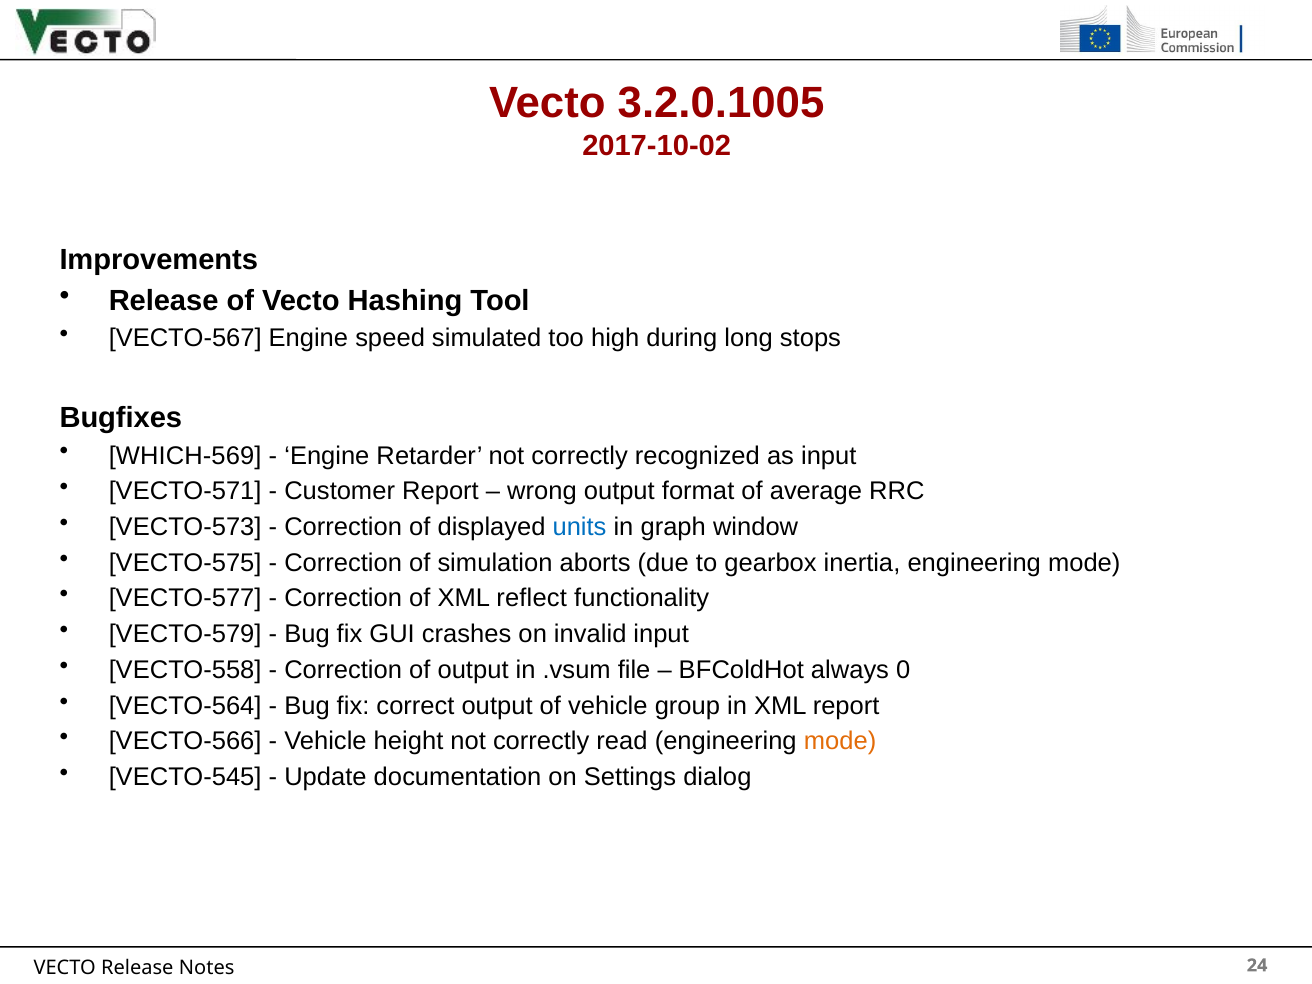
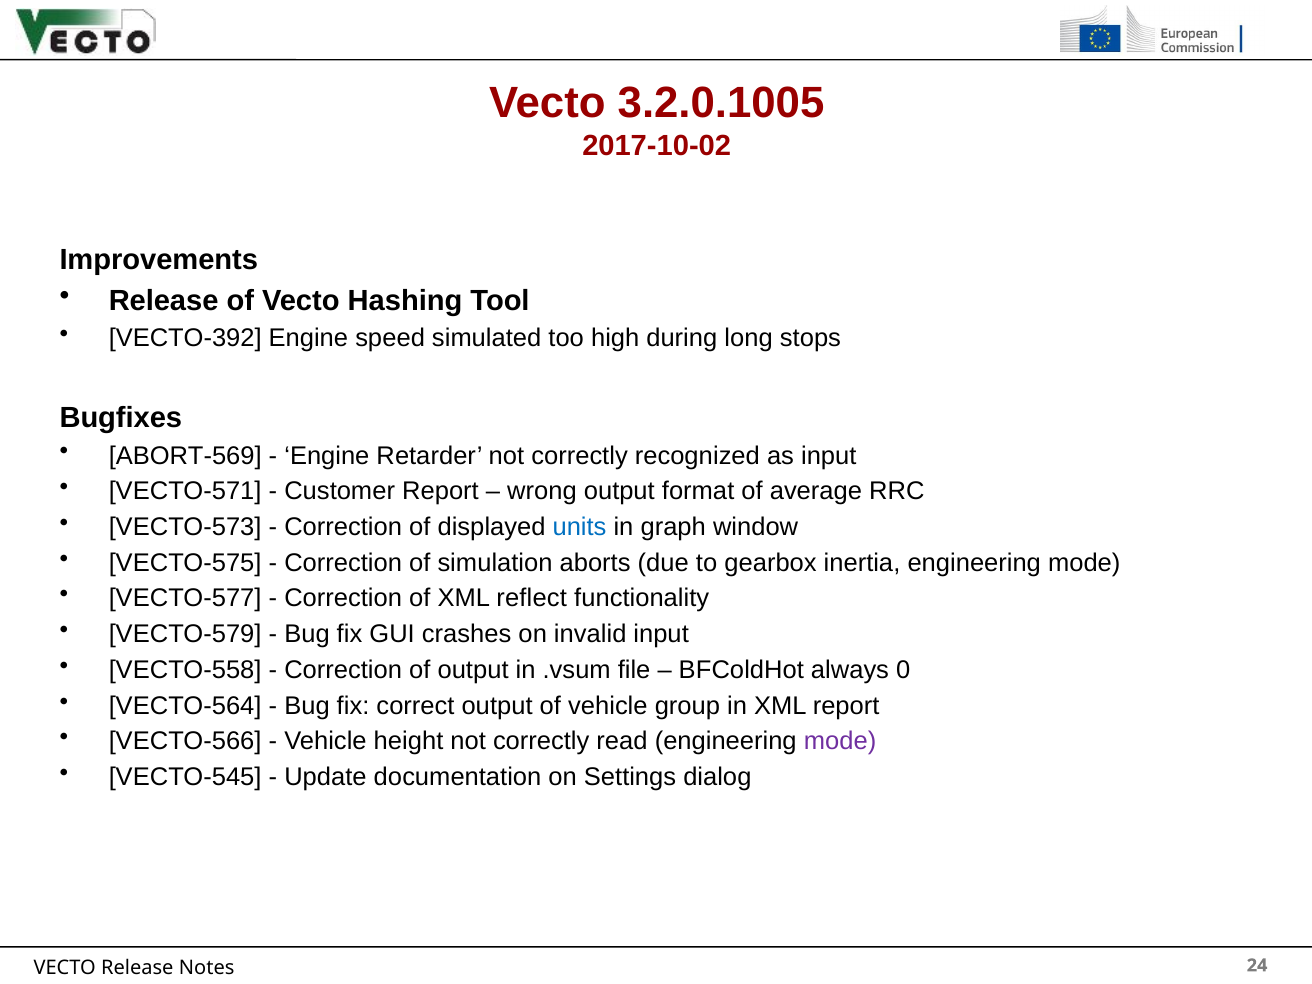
VECTO-567: VECTO-567 -> VECTO-392 (185, 338)
WHICH-569: WHICH-569 -> ABORT-569 (185, 456)
mode colour: orange -> purple (840, 742)
